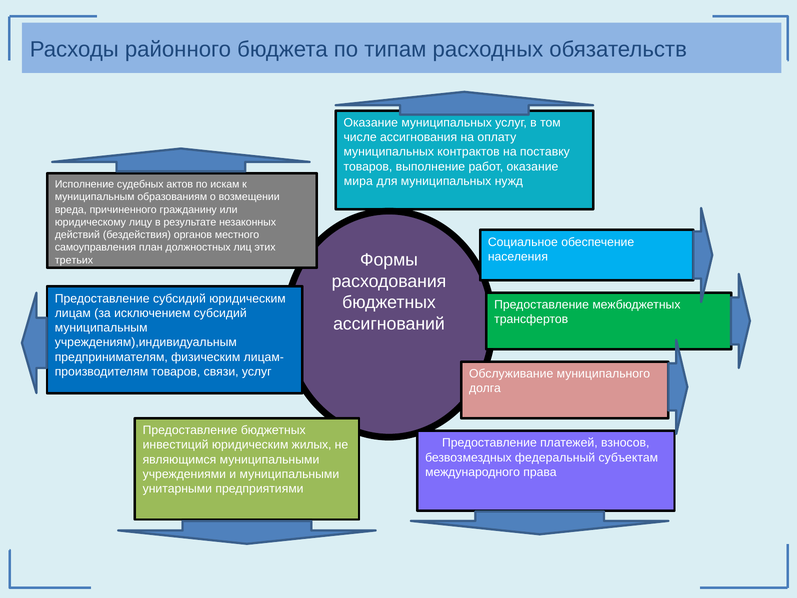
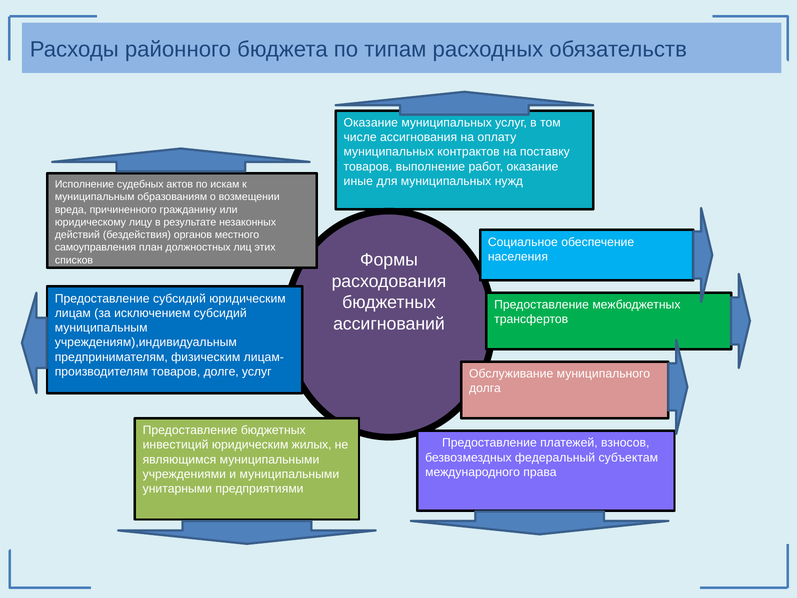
мира: мира -> иные (358, 181)
третьих: третьих -> списков (74, 260)
связи: связи -> долге (221, 371)
